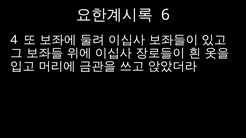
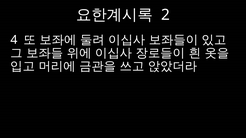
6: 6 -> 2 (166, 15)
